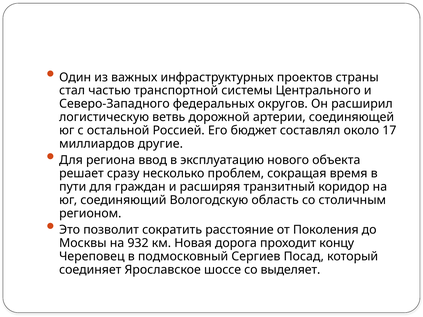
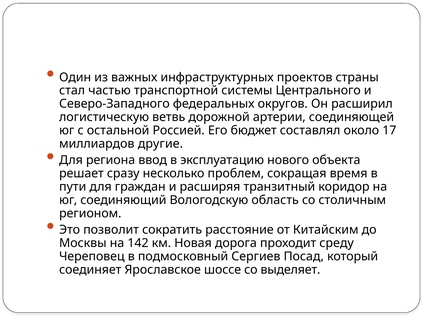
Поколения: Поколения -> Китайским (326, 230)
932: 932 -> 142 (138, 243)
концу: концу -> среду (337, 243)
